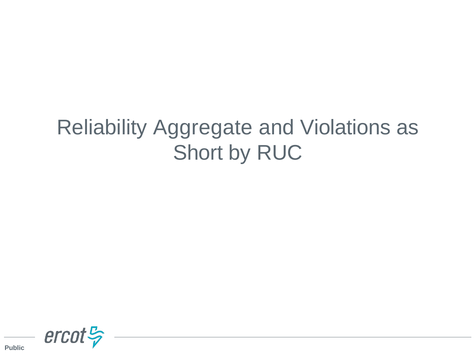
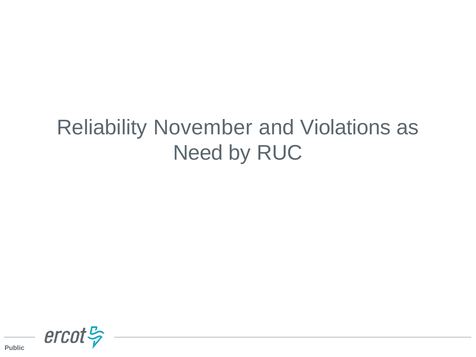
Aggregate: Aggregate -> November (203, 127)
Short: Short -> Need (198, 153)
